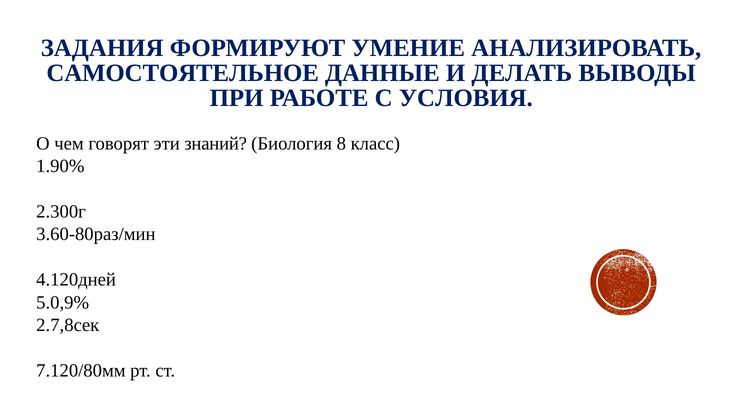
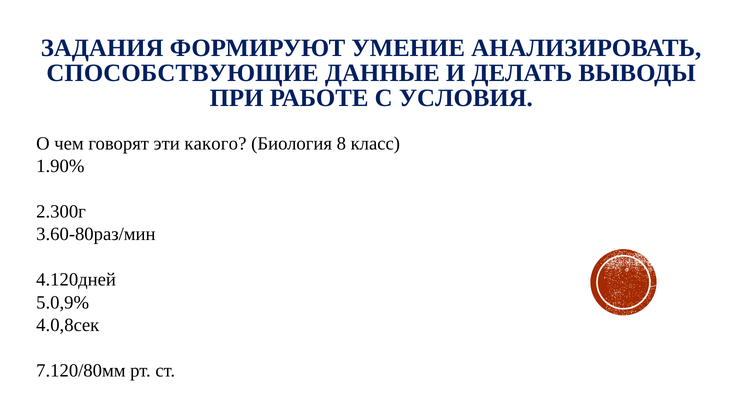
САМОСТОЯТЕЛЬНОЕ: САМОСТОЯТЕЛЬНОЕ -> СПОСОБСТВУЮЩИЕ (183, 73)
знаний: знаний -> какого (215, 143)
2.7,8сек: 2.7,8сек -> 4.0,8сек (68, 325)
